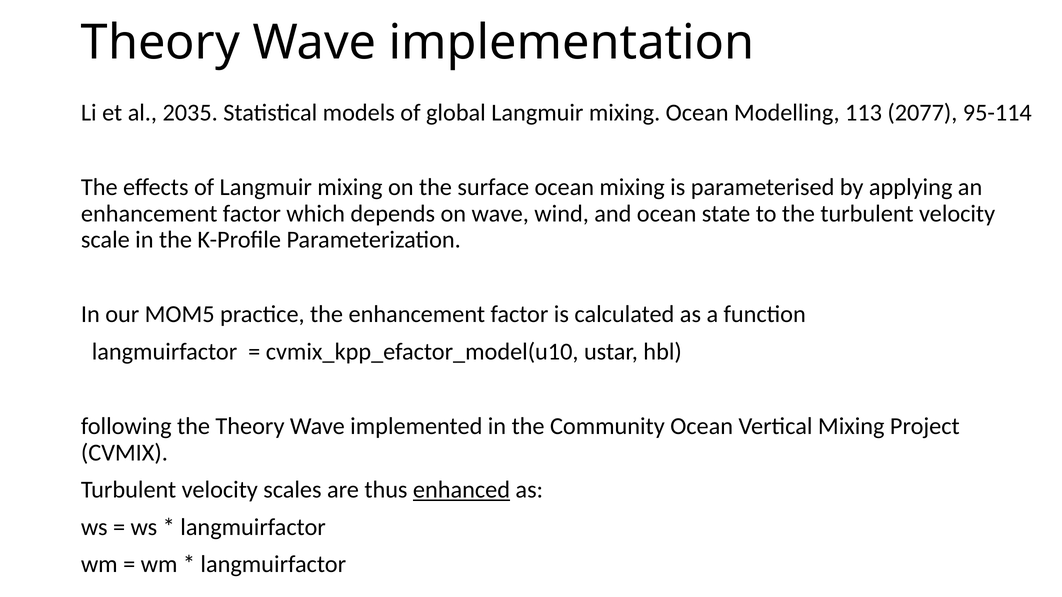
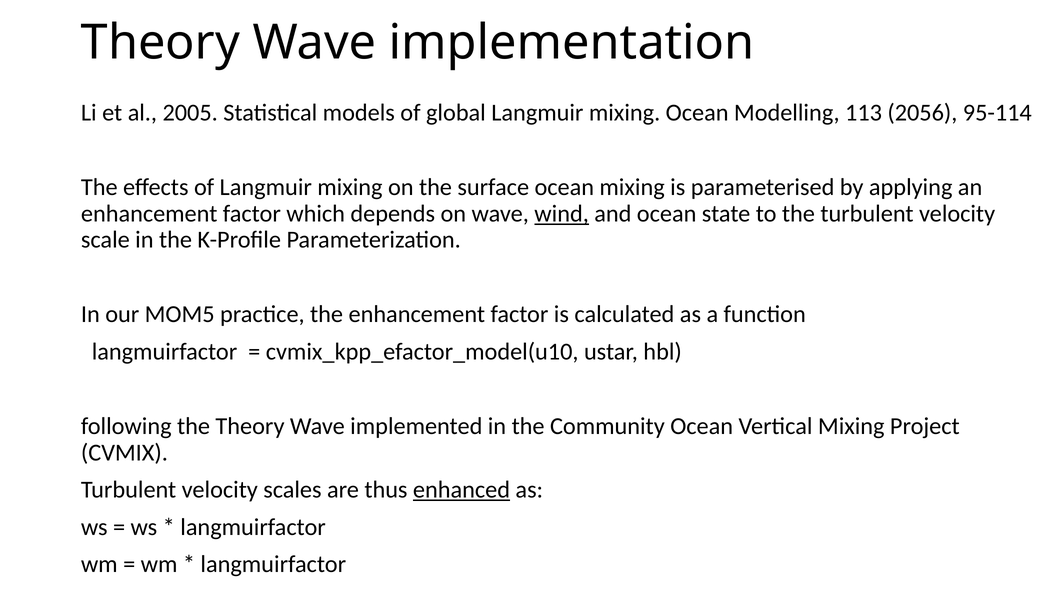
2035: 2035 -> 2005 (190, 113)
2077: 2077 -> 2056 (922, 113)
wind underline: none -> present (562, 214)
